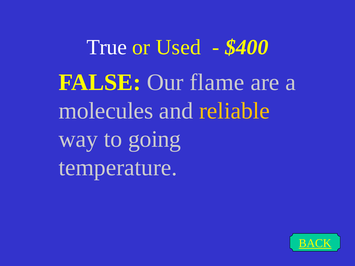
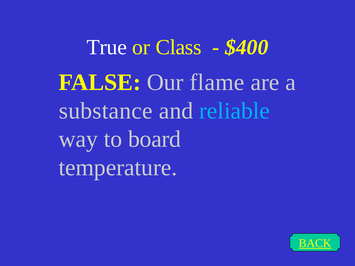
Used: Used -> Class (179, 47)
molecules: molecules -> substance (106, 111)
reliable colour: yellow -> light blue (235, 111)
going: going -> board (155, 139)
